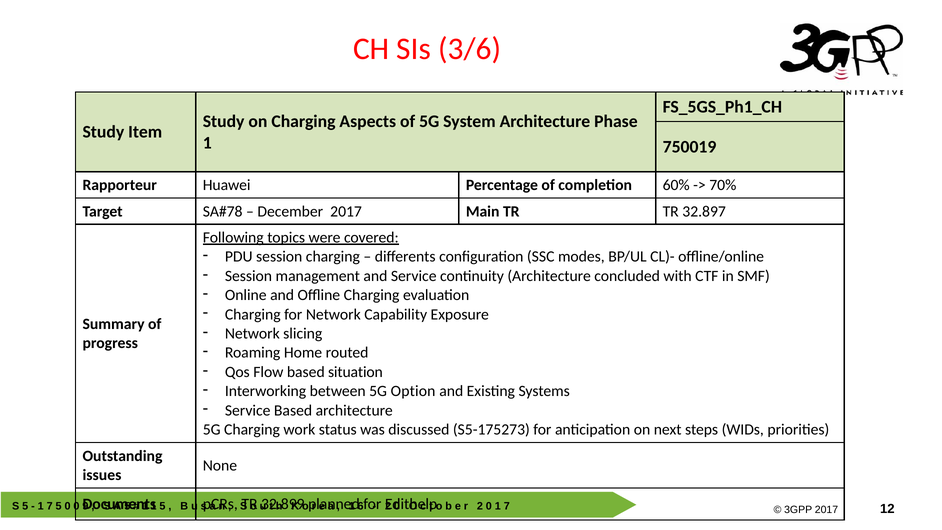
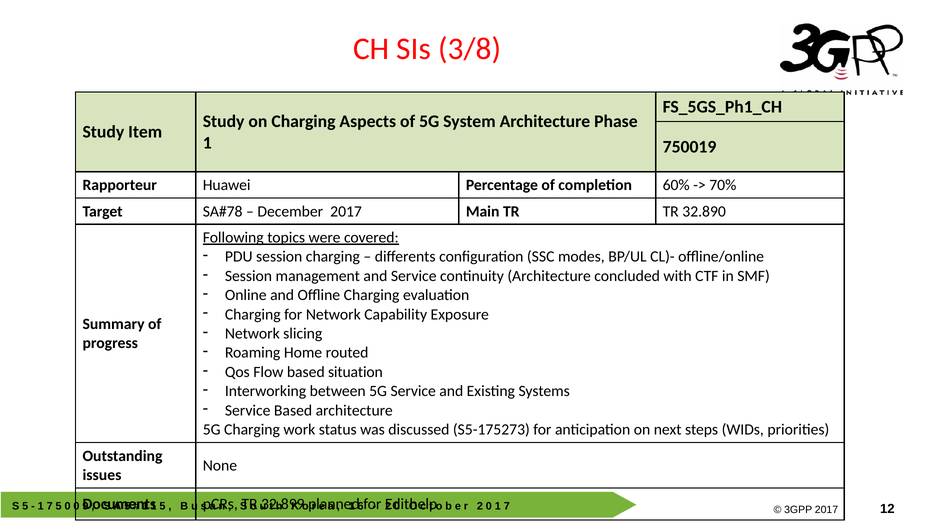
3/6: 3/6 -> 3/8 (470, 49)
32.897: 32.897 -> 32.890 (704, 211)
5G Option: Option -> Service (413, 391)
